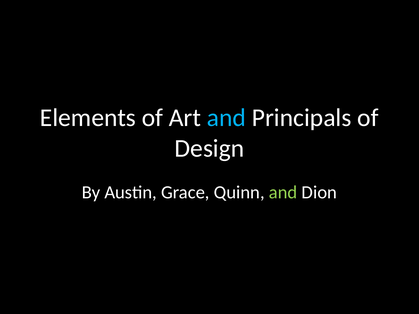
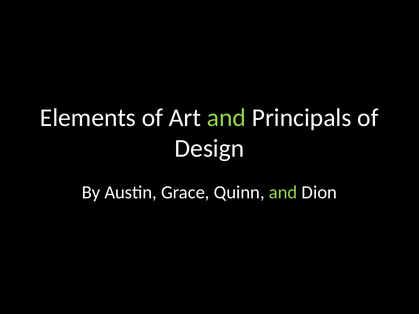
and colour: light blue -> light green (226, 118)
